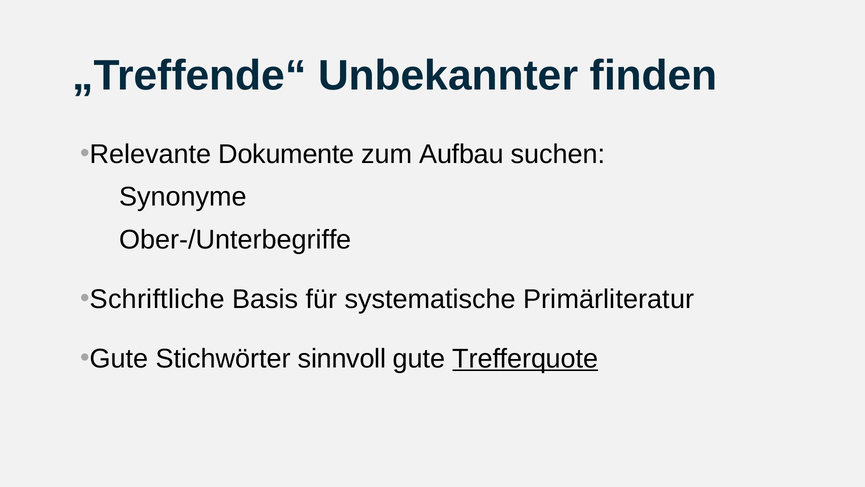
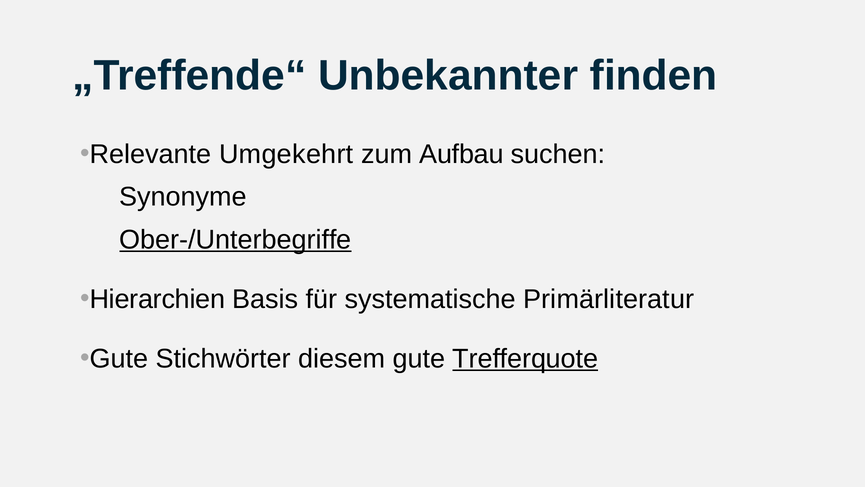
Dokumente: Dokumente -> Umgekehrt (286, 154)
Ober-/Unterbegriffe underline: none -> present (235, 239)
Schriftliche: Schriftliche -> Hierarchien (157, 299)
sinnvoll: sinnvoll -> diesem (342, 358)
